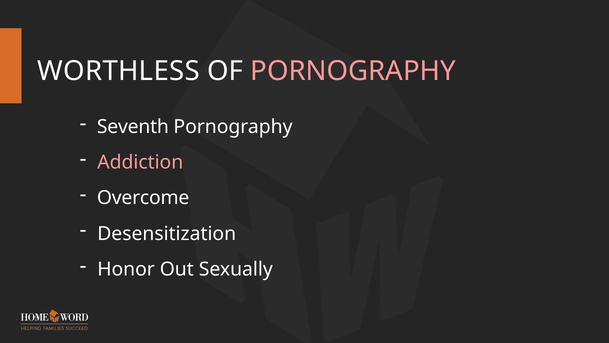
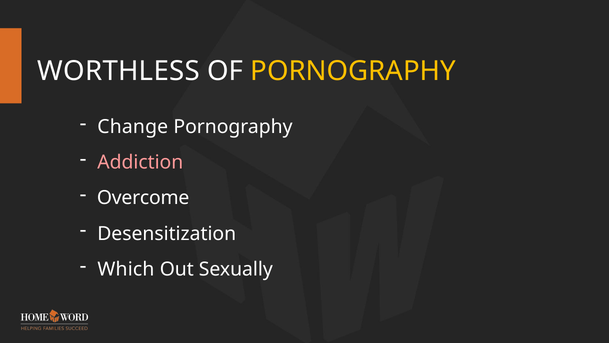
PORNOGRAPHY colour: pink -> yellow (353, 71)
Seventh: Seventh -> Change (133, 127)
Honor: Honor -> Which (126, 269)
